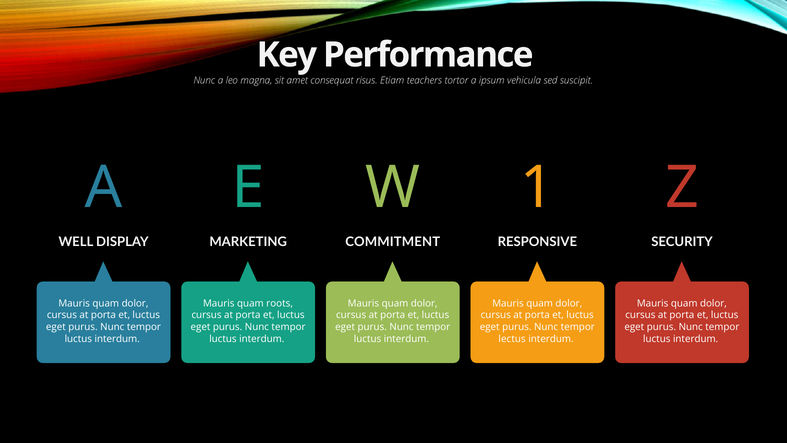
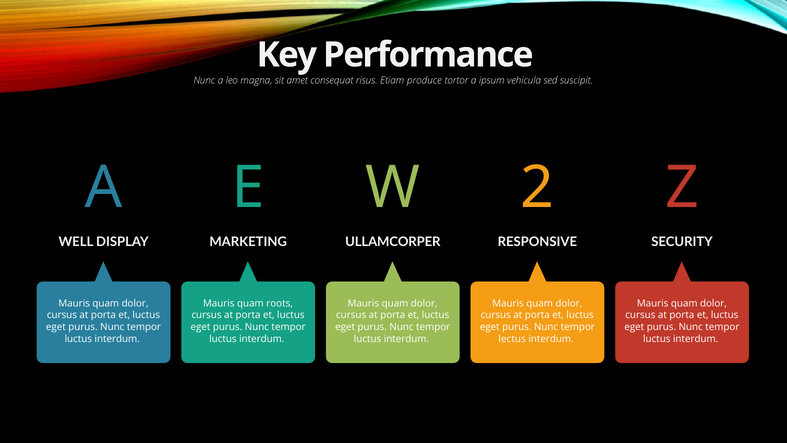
teachers: teachers -> produce (424, 80)
1: 1 -> 2 (537, 188)
COMMITMENT: COMMITMENT -> ULLAMCORPER (393, 242)
